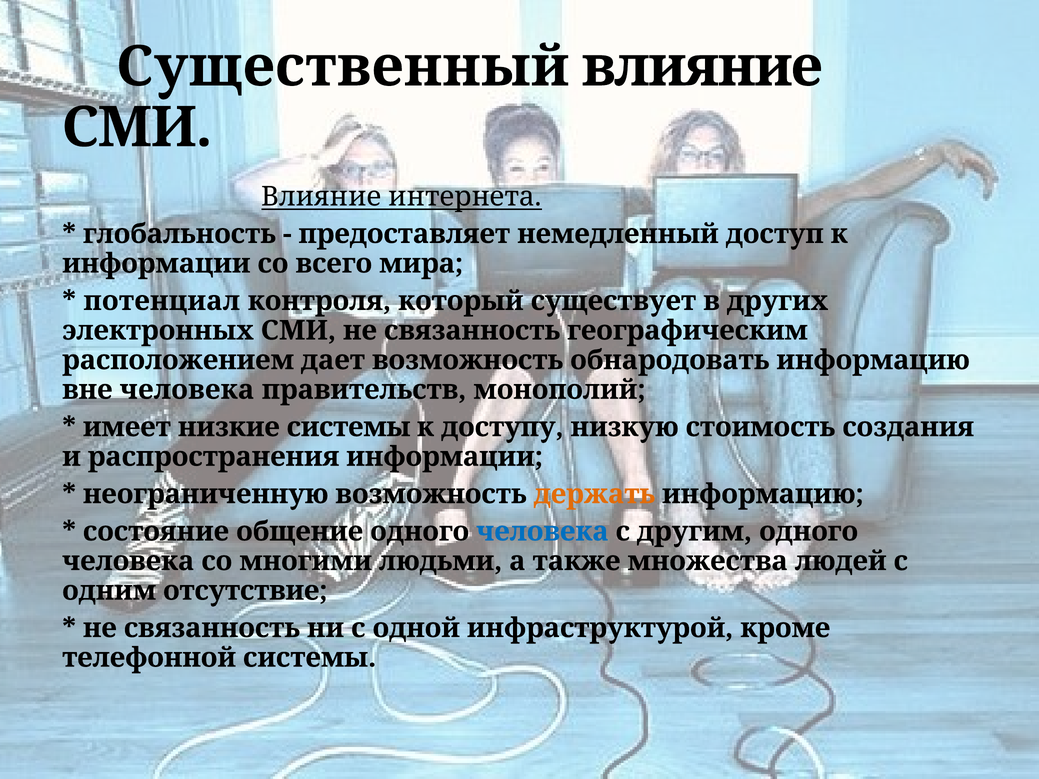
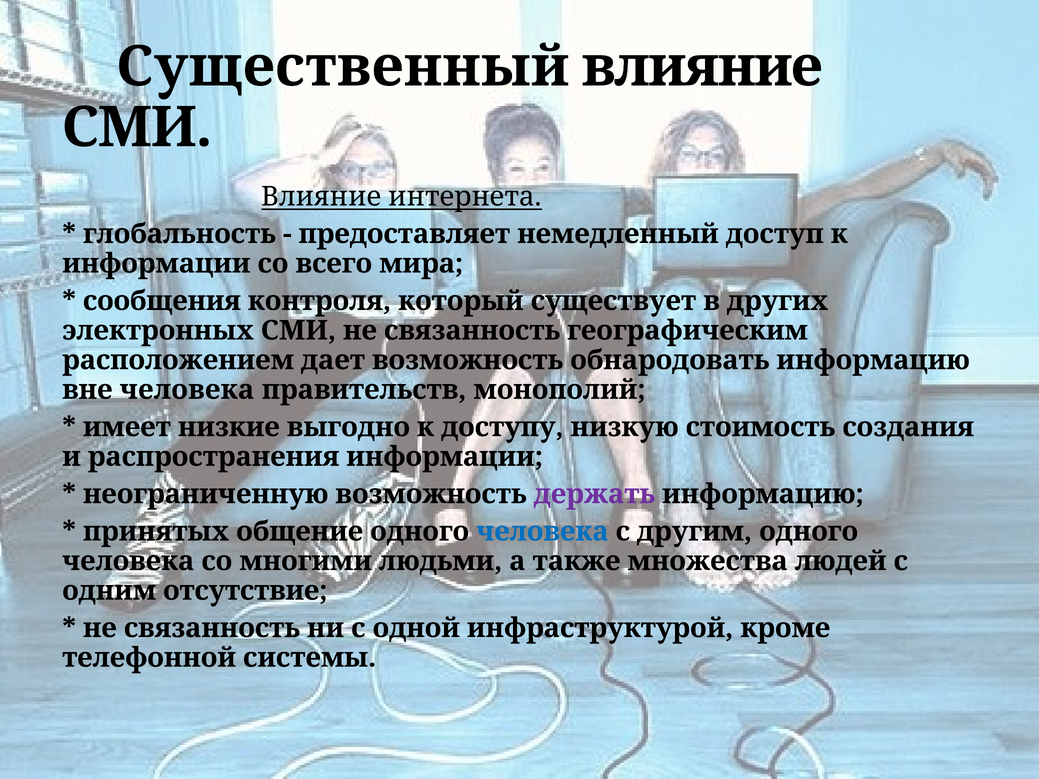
потенциал: потенциал -> сообщения (162, 301)
низкие системы: системы -> выгодно (348, 427)
держать colour: orange -> purple (594, 494)
состояние: состояние -> принятых (156, 532)
